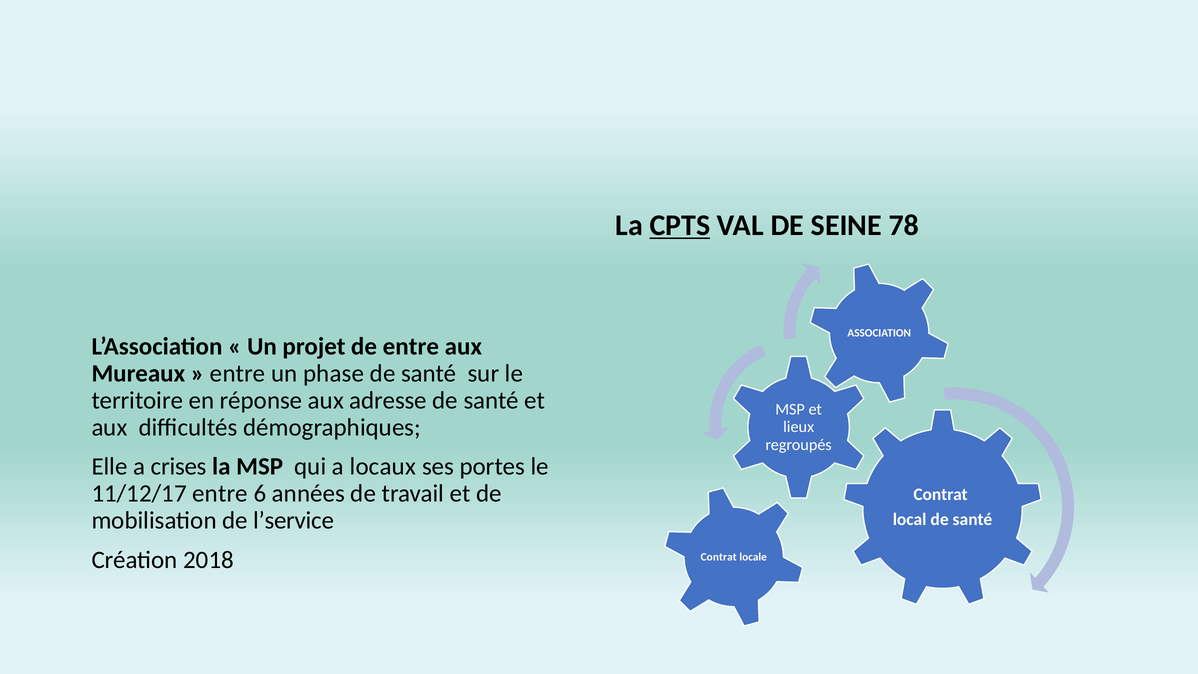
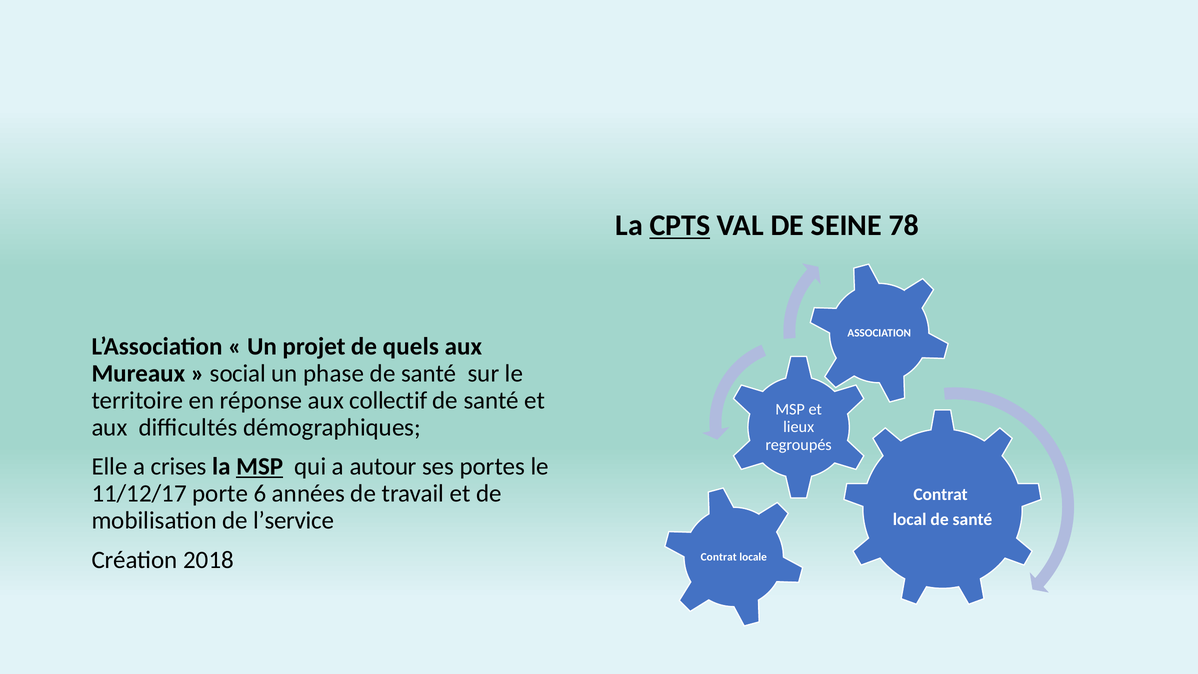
de entre: entre -> quels (411, 346)
entre: entre -> social (238, 373)
adresse: adresse -> collectif (388, 400)
MSP underline: none -> present (260, 467)
locaux: locaux -> autour (383, 467)
11/12/17 entre: entre -> porte (220, 494)
